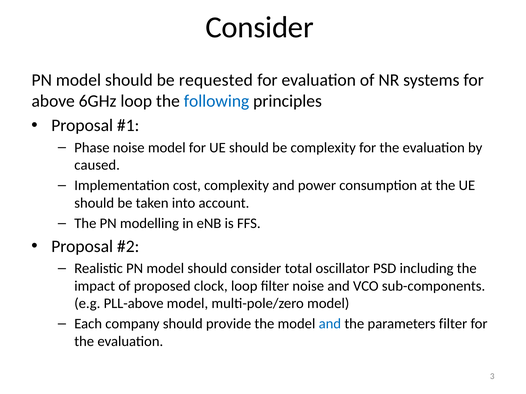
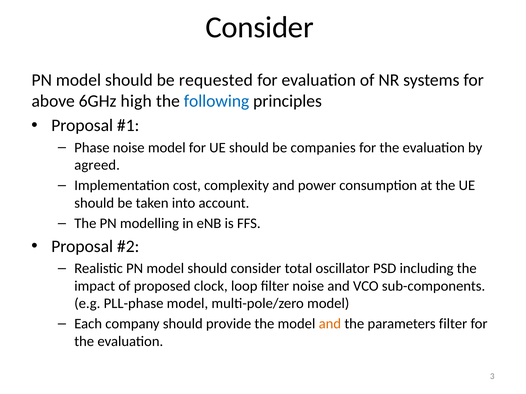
6GHz loop: loop -> high (136, 101)
be complexity: complexity -> companies (323, 148)
caused: caused -> agreed (97, 165)
PLL-above: PLL-above -> PLL-phase (134, 304)
and colour: blue -> orange (330, 324)
